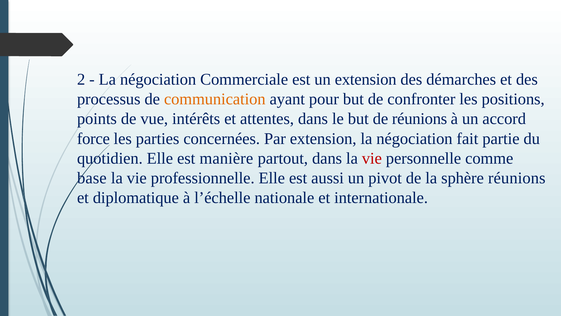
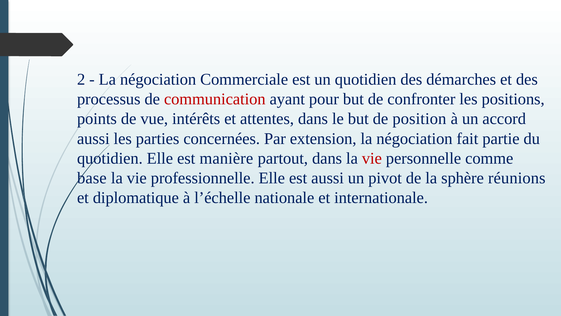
un extension: extension -> quotidien (366, 79)
communication colour: orange -> red (215, 99)
de réunions: réunions -> position (419, 119)
force: force -> aussi (93, 138)
